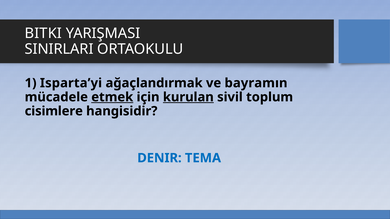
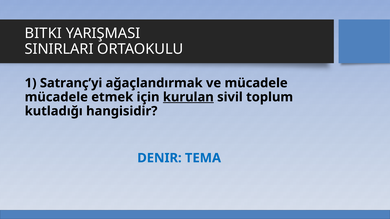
Isparta’yi: Isparta’yi -> Satranç’yi (71, 83)
ve bayramın: bayramın -> mücadele (256, 83)
etmek underline: present -> none (112, 97)
cisimlere: cisimlere -> kutladığı (54, 111)
